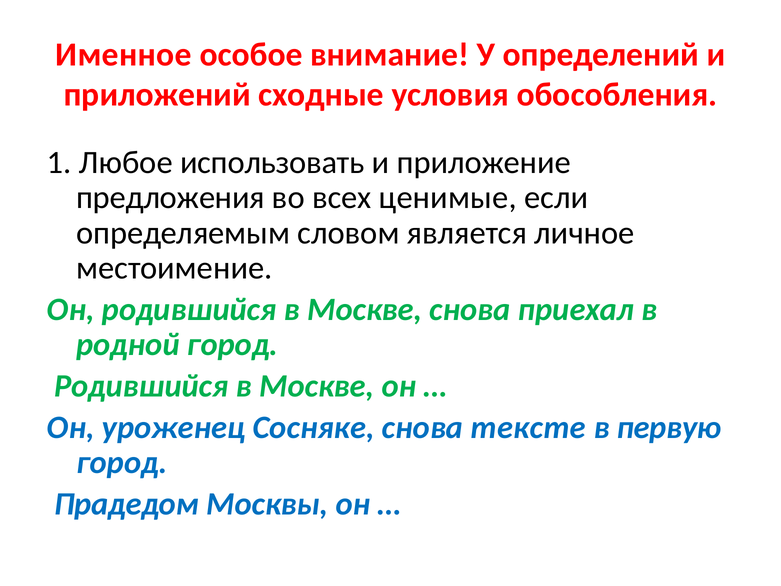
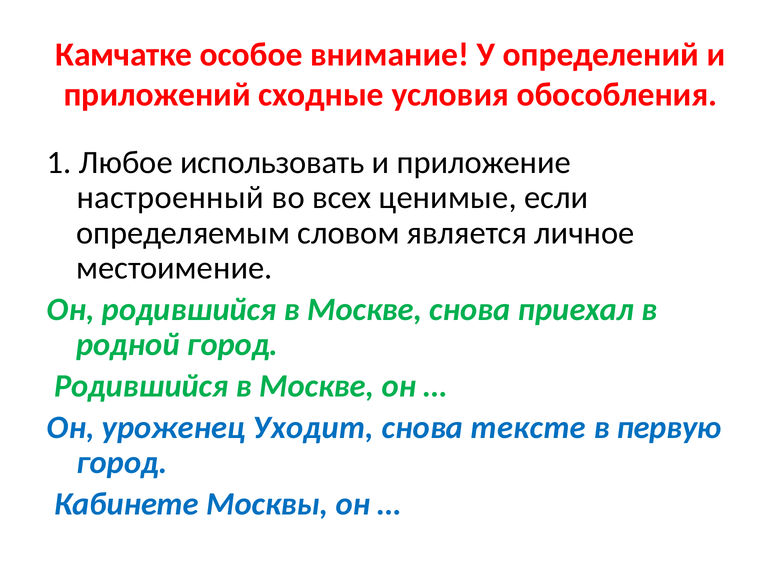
Именное: Именное -> Камчатке (124, 54)
предложения: предложения -> настроенный (170, 198)
Сосняке: Сосняке -> Уходит (313, 427)
Прадедом: Прадедом -> Кабинете (127, 504)
